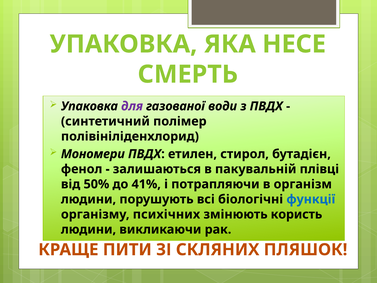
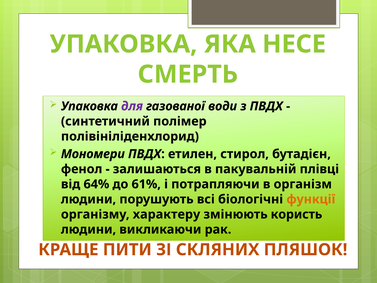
50%: 50% -> 64% (96, 184)
41%: 41% -> 61% (146, 184)
функції colour: blue -> orange (311, 199)
психічних: психічних -> характеру (166, 214)
